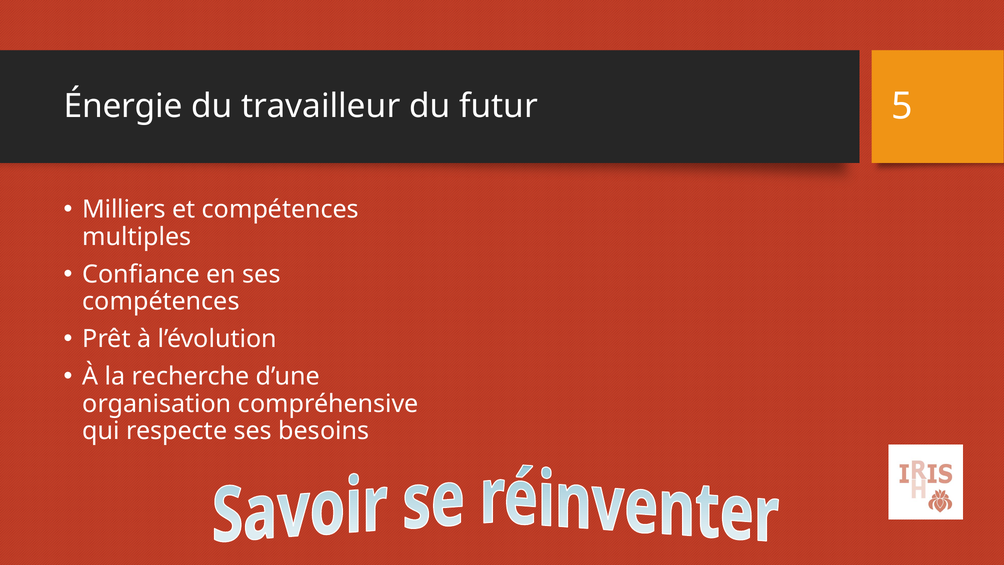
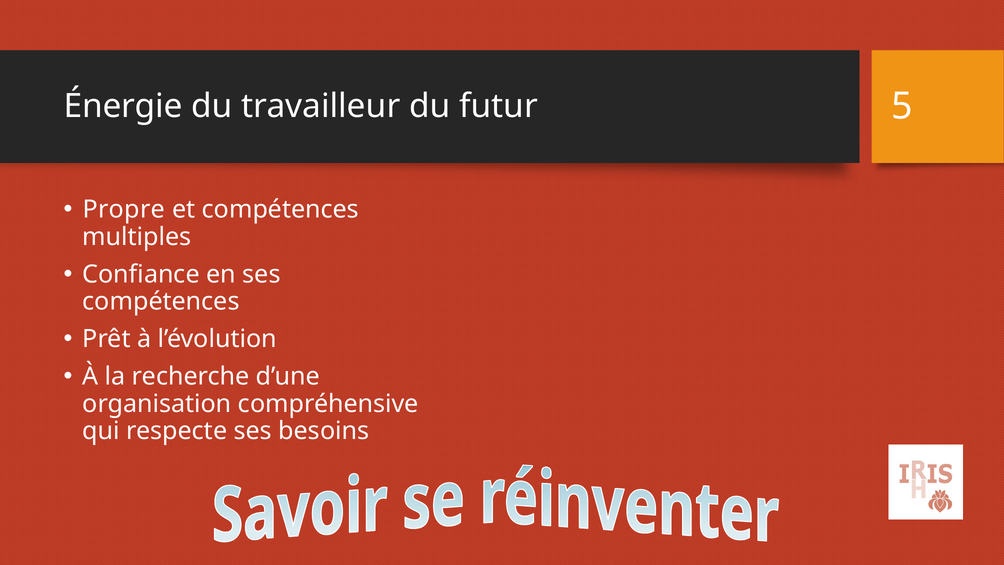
Milliers: Milliers -> Propre (124, 210)
